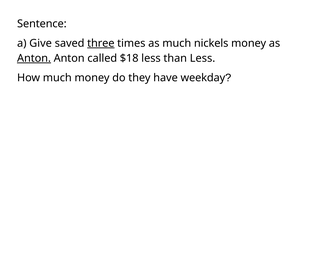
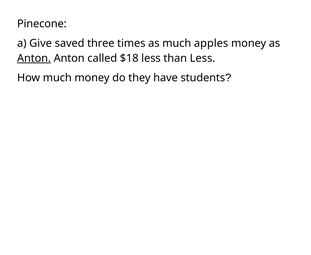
Sentence: Sentence -> Pinecone (42, 24)
three underline: present -> none (101, 43)
nickels: nickels -> apples (211, 43)
weekday: weekday -> students (203, 78)
